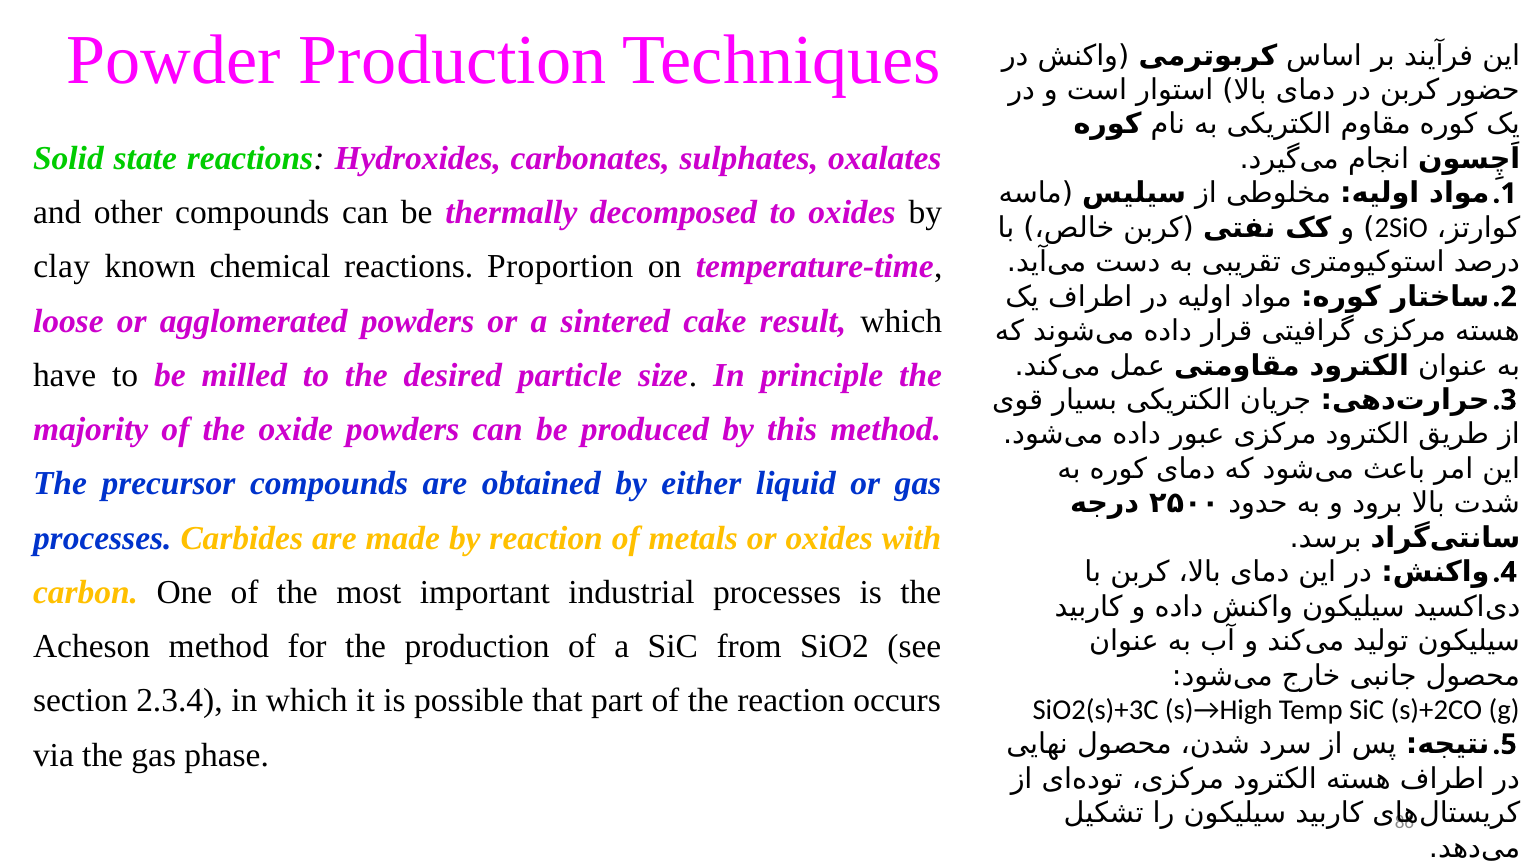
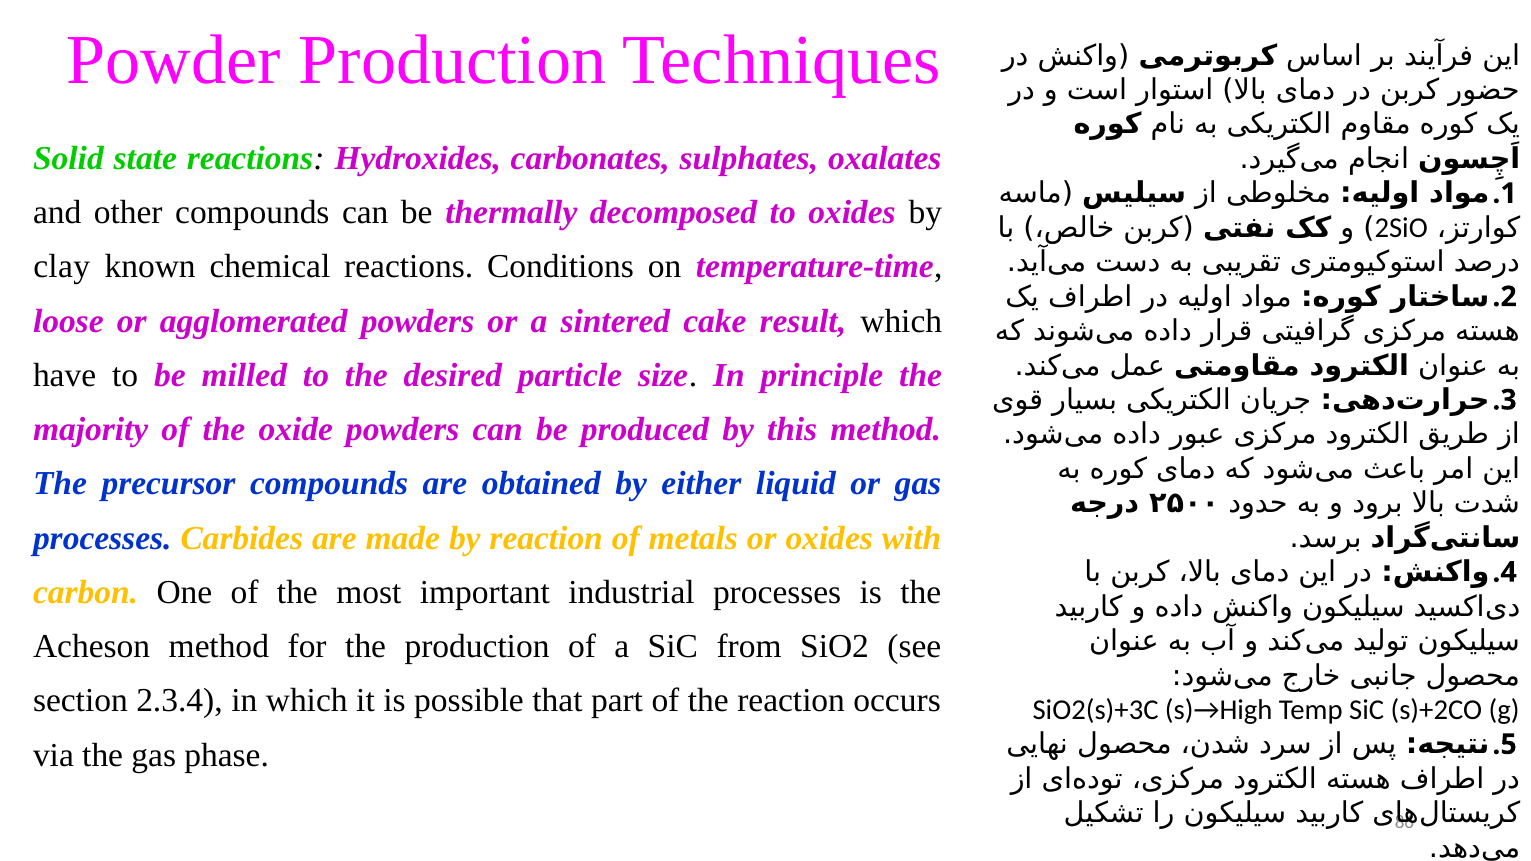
Proportion: Proportion -> Conditions (561, 267)
